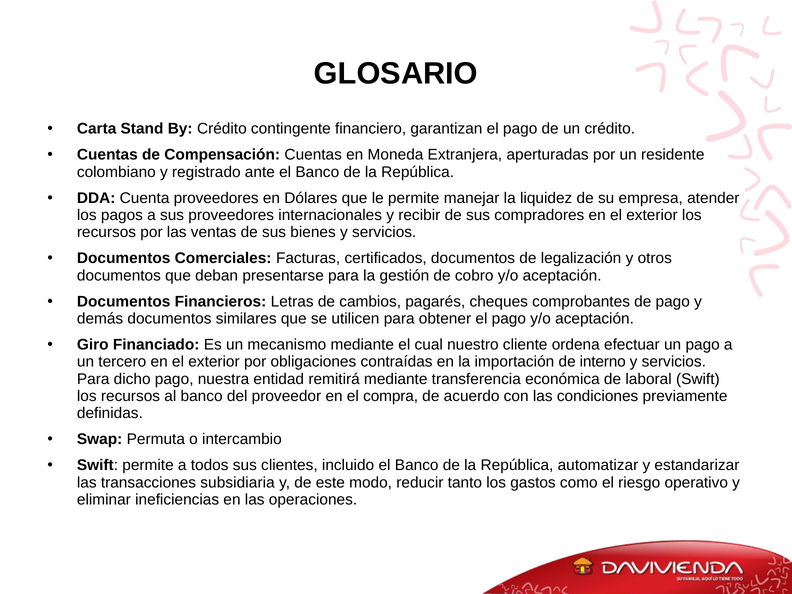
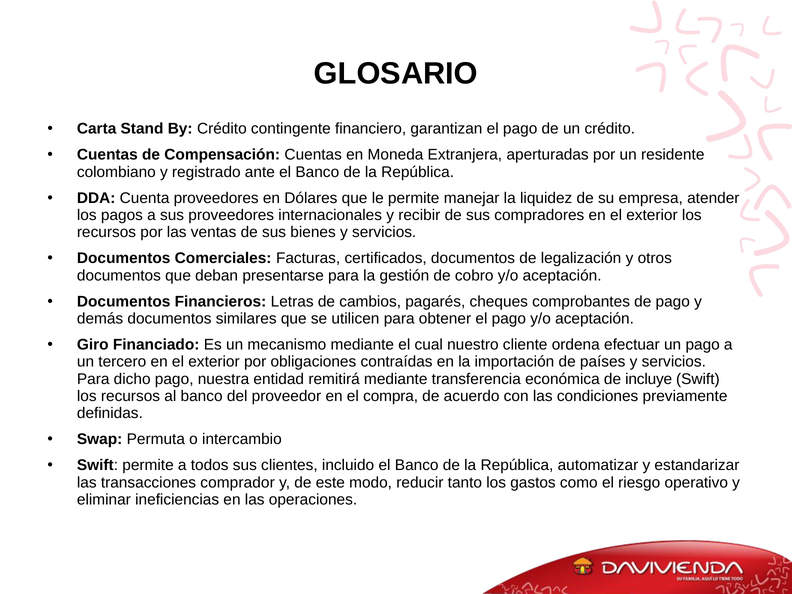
interno: interno -> países (603, 362)
laboral: laboral -> incluye (649, 379)
subsidiaria: subsidiaria -> comprador (238, 482)
